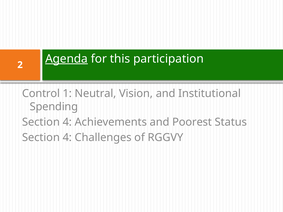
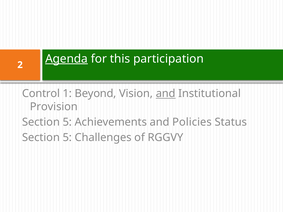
Neutral: Neutral -> Beyond (96, 94)
and underline: none -> present (166, 94)
Spending: Spending -> Provision (54, 107)
4: 4 -> 5 (67, 122)
Poorest: Poorest -> Policies (192, 122)
4: 4 -> 5 (67, 138)
